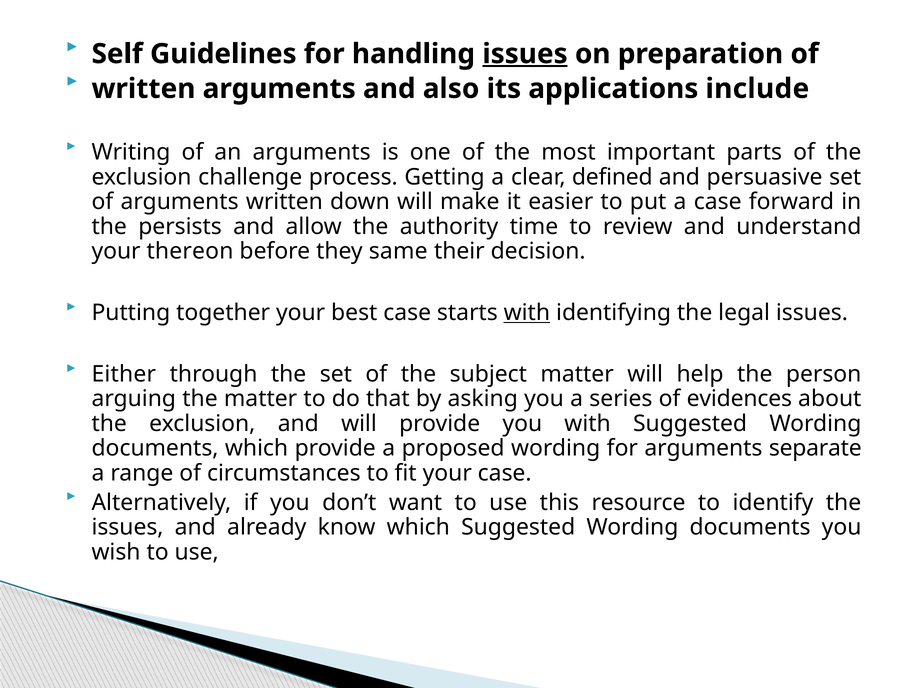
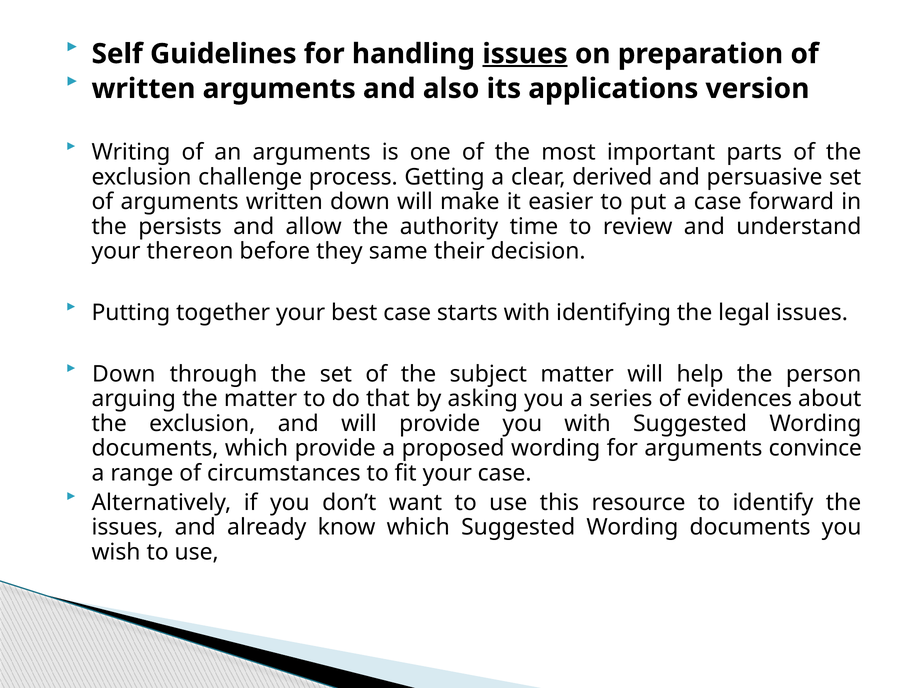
include: include -> version (757, 89)
defined: defined -> derived (612, 177)
with underline: present -> none (527, 313)
Either: Either -> Down (124, 374)
separate: separate -> convince (815, 448)
